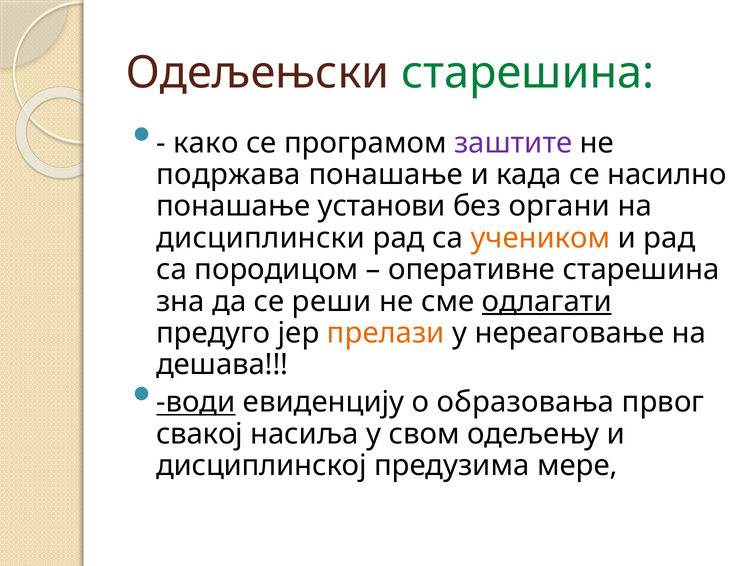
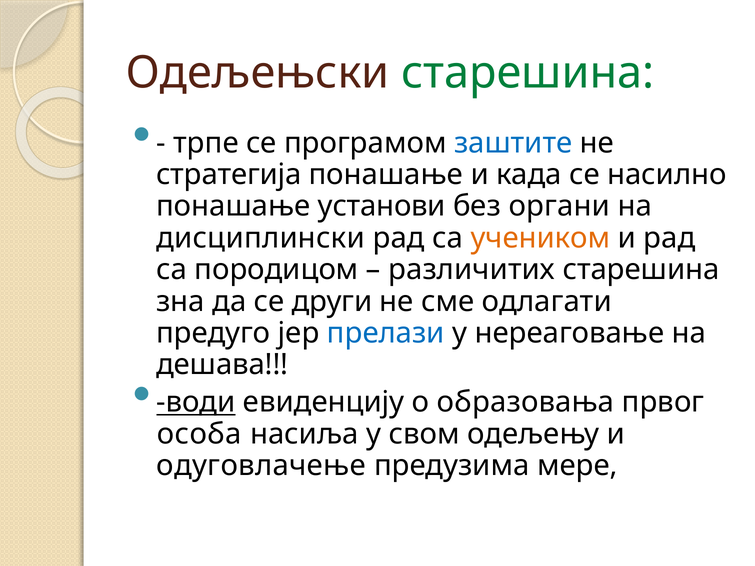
како: како -> трпе (206, 143)
заштите colour: purple -> blue (513, 143)
подржава: подржава -> стратегија (229, 175)
оперативне: оперативне -> различитих (472, 270)
реши: реши -> други (332, 302)
одлагати underline: present -> none (547, 302)
прелази colour: orange -> blue (386, 333)
свакој: свакој -> oсоба (199, 434)
дисциплинској: дисциплинској -> одуговлачење (261, 466)
